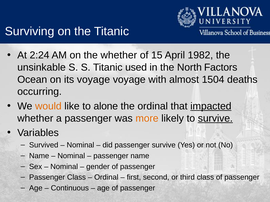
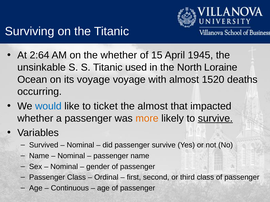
2:24: 2:24 -> 2:64 (40, 55)
1982: 1982 -> 1945 (200, 55)
Factors: Factors -> Loraine (221, 68)
1504: 1504 -> 1520 (213, 80)
would colour: orange -> blue (48, 106)
alone: alone -> ticket (106, 106)
the ordinal: ordinal -> almost (153, 106)
impacted underline: present -> none (211, 106)
